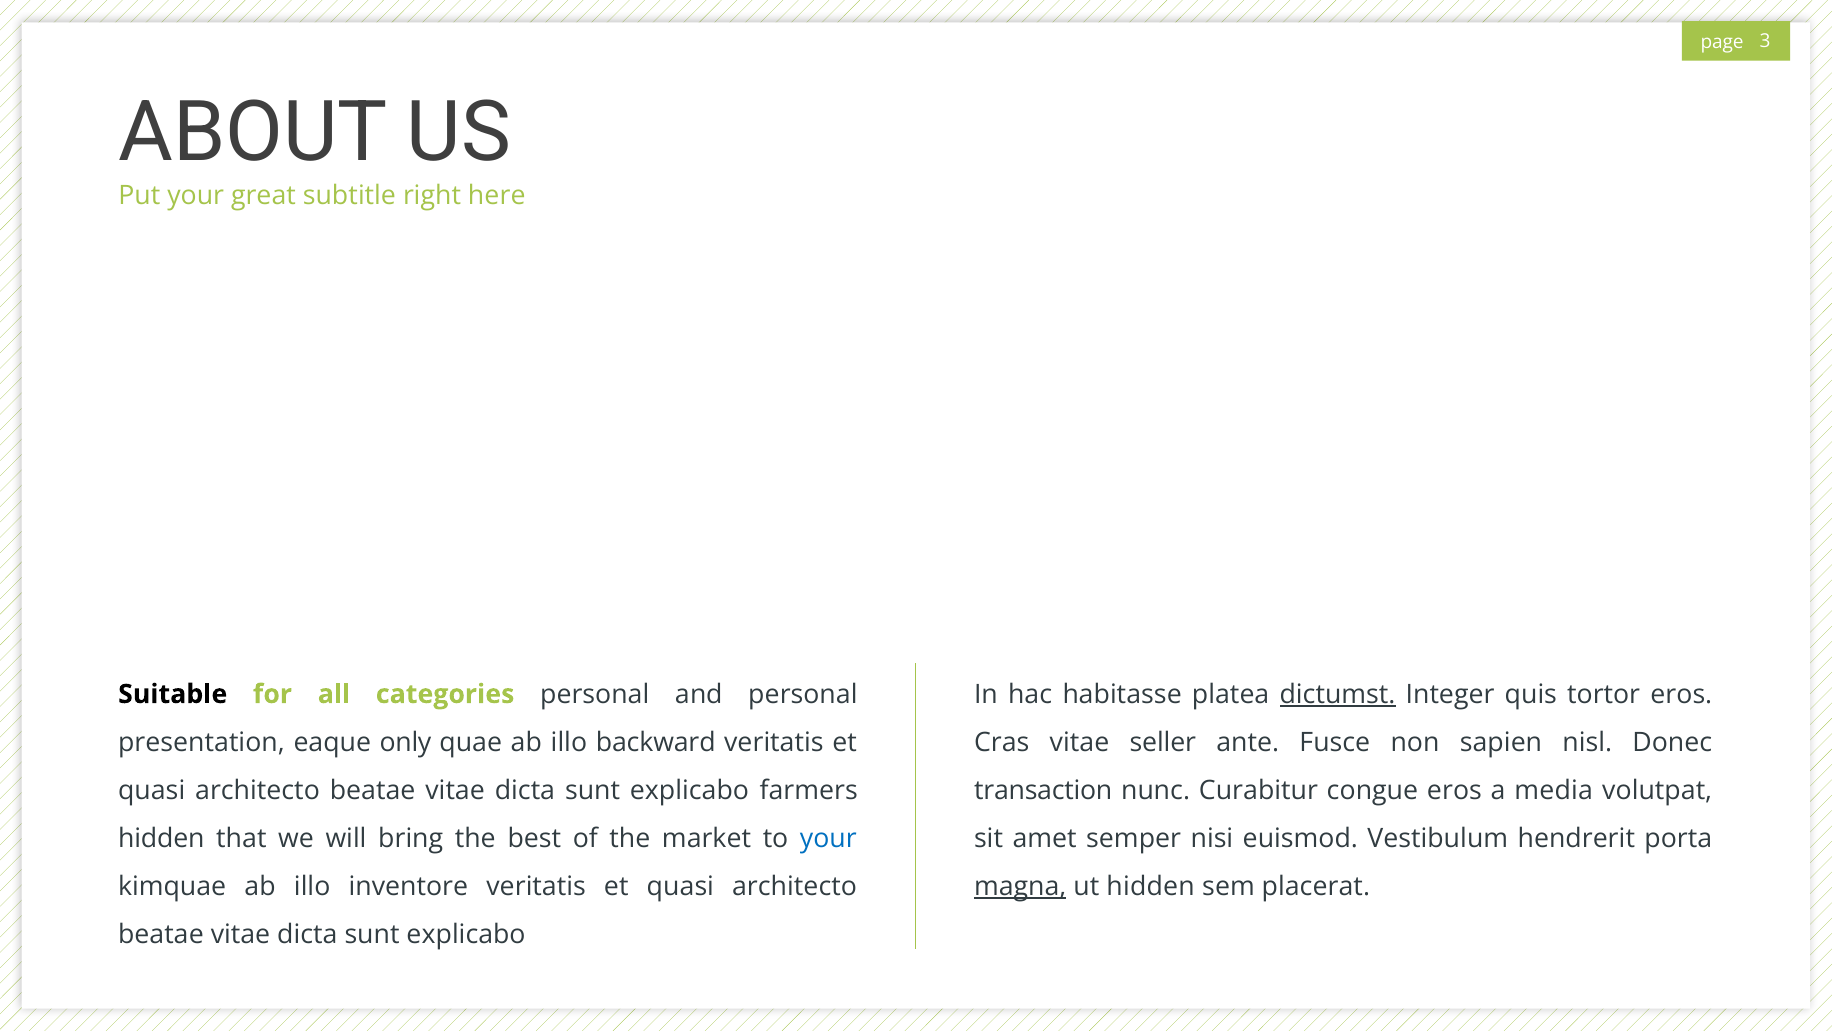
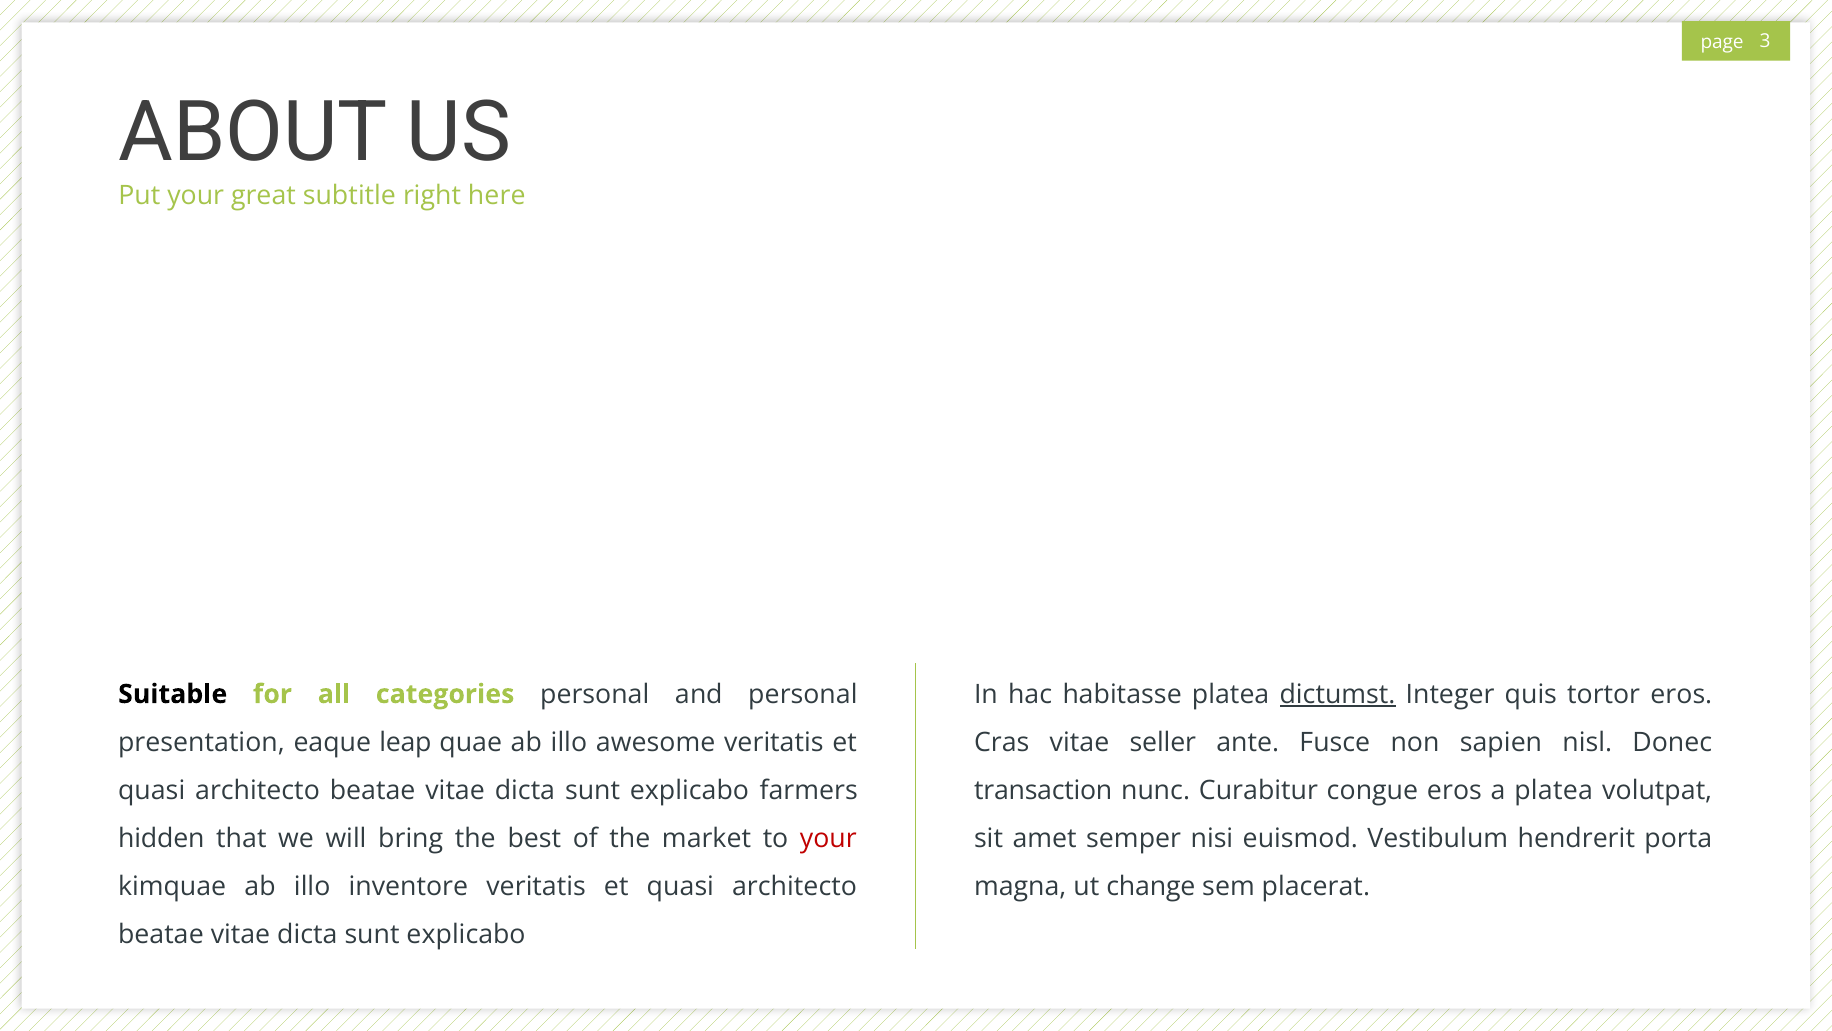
only: only -> leap (405, 742)
backward: backward -> awesome (656, 742)
a media: media -> platea (1554, 790)
your colour: blue -> red (828, 838)
magna underline: present -> none (1020, 886)
ut hidden: hidden -> change (1151, 886)
